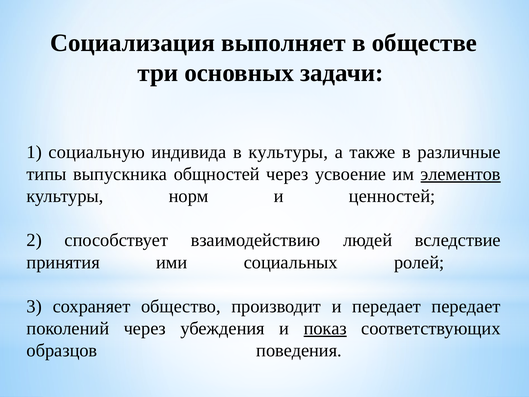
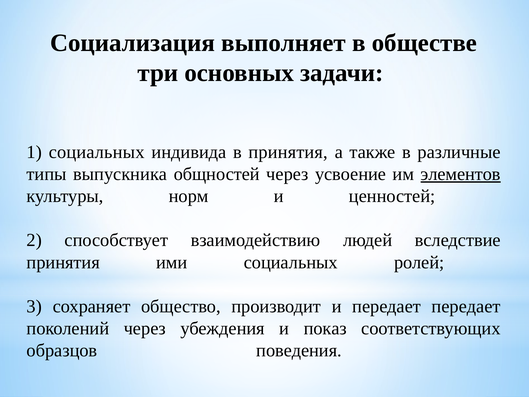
1 социальную: социальную -> социальных (97, 152)
в культуры: культуры -> принятия (288, 152)
показ underline: present -> none (325, 328)
